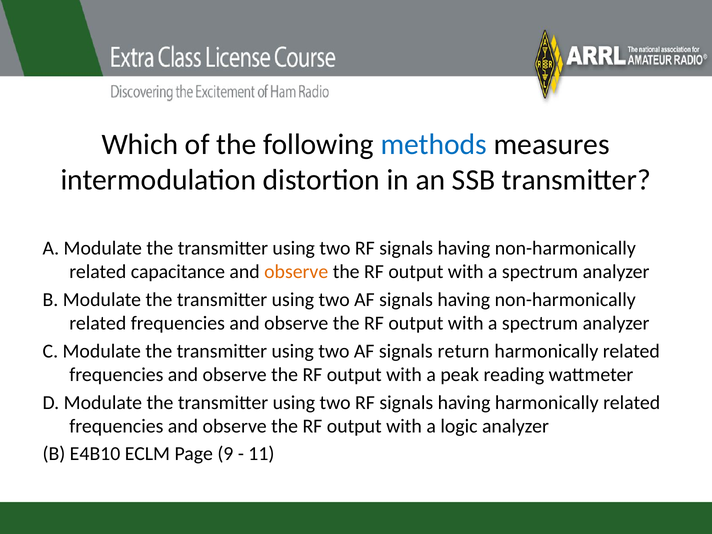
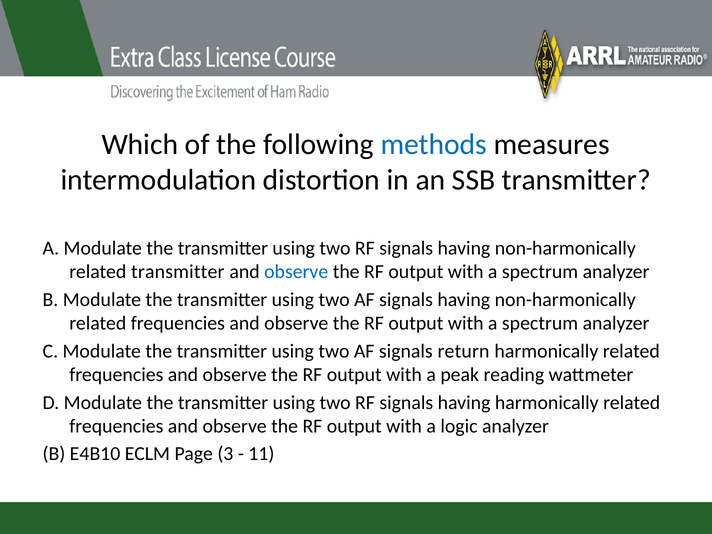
related capacitance: capacitance -> transmitter (178, 272)
observe colour: orange -> blue (296, 272)
9: 9 -> 3 (225, 454)
